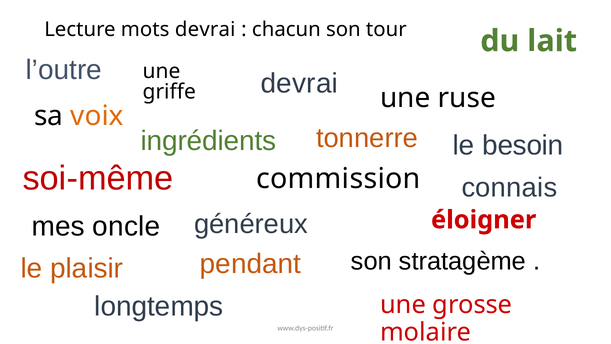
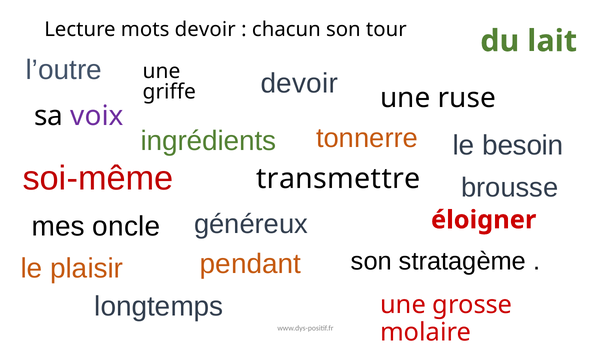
mots devrai: devrai -> devoir (205, 30)
devrai: devrai -> devoir (299, 83)
voix colour: orange -> purple (97, 116)
commission: commission -> transmettre (338, 179)
connais: connais -> brousse (510, 188)
